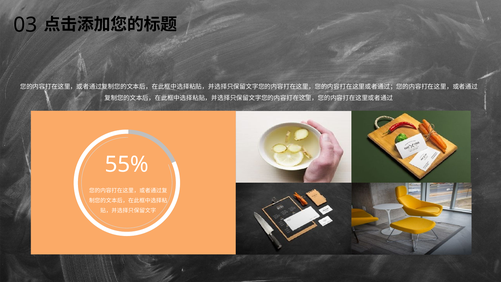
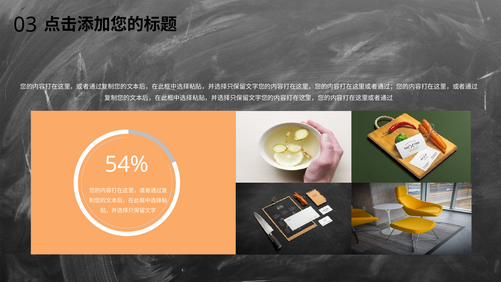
55%: 55% -> 54% (127, 164)
